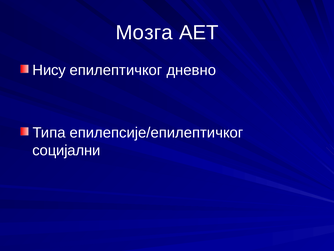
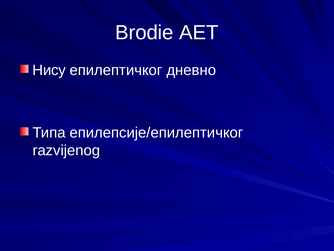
Мозга: Мозга -> Brodie (144, 32)
социјални: социјални -> razvijenog (66, 150)
